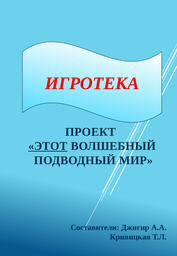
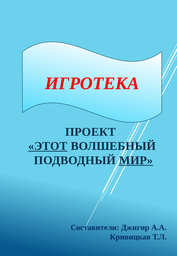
МИР underline: none -> present (136, 160)
